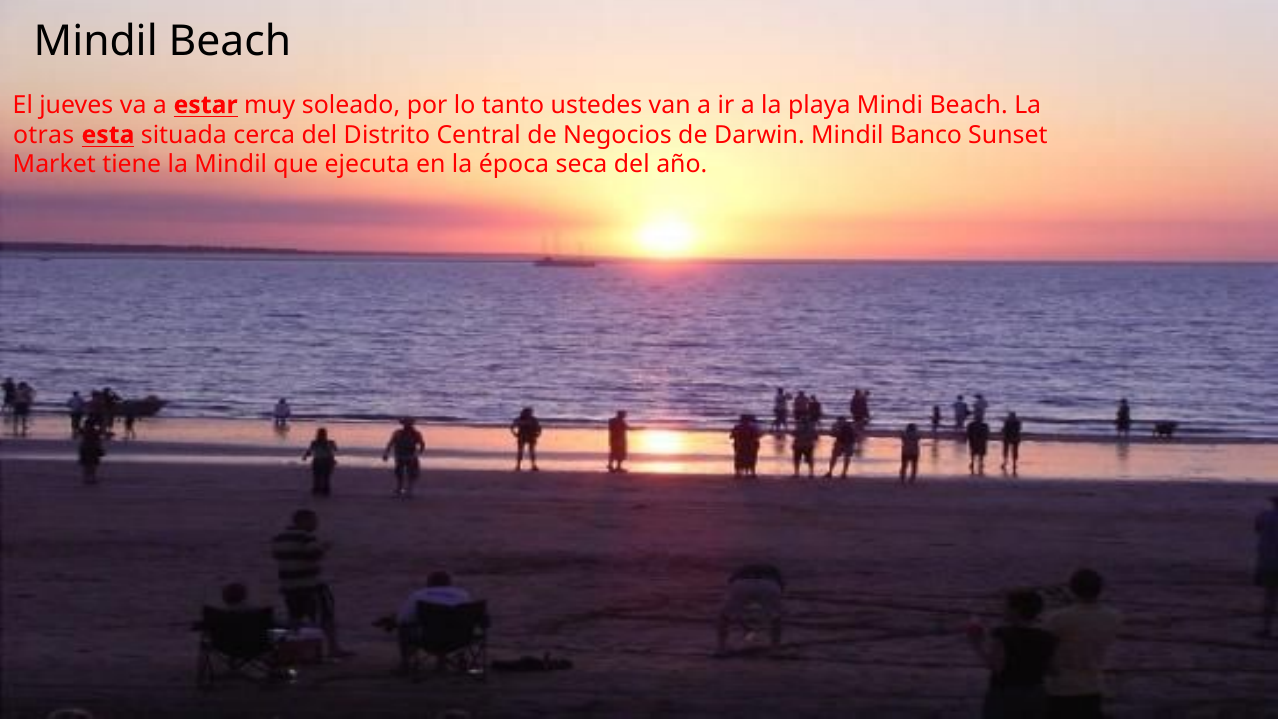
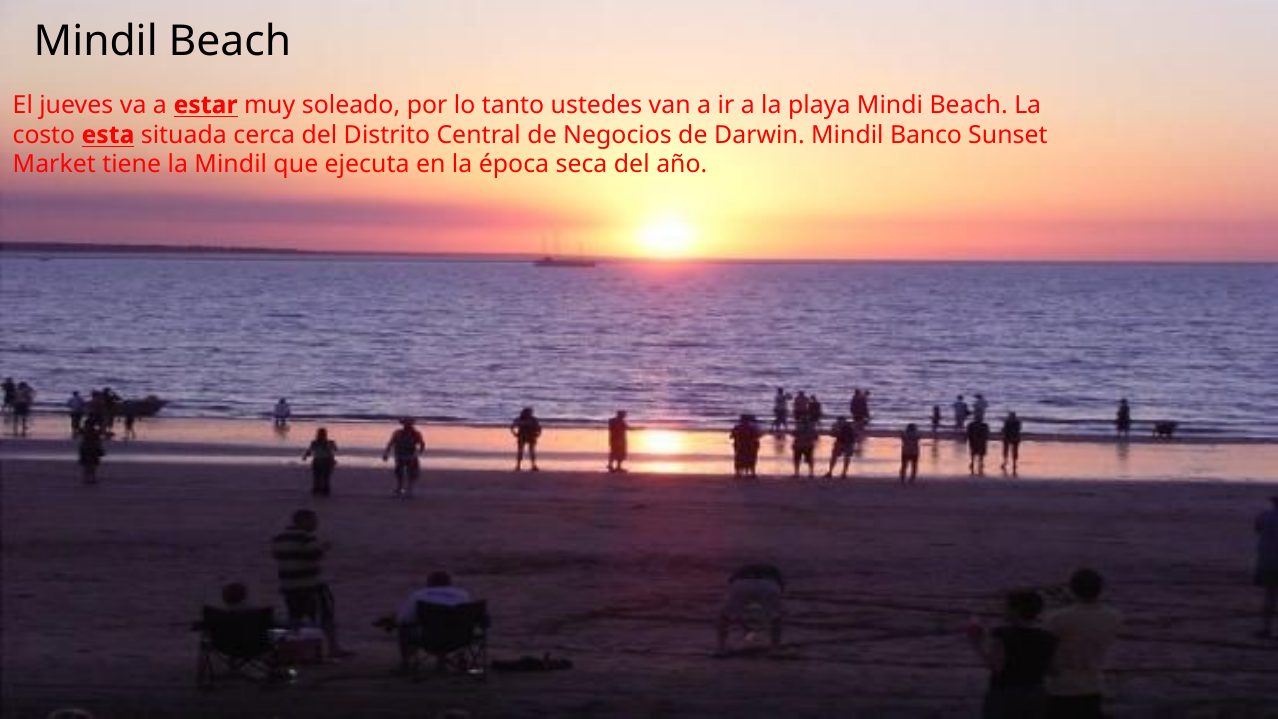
otras: otras -> costo (44, 135)
